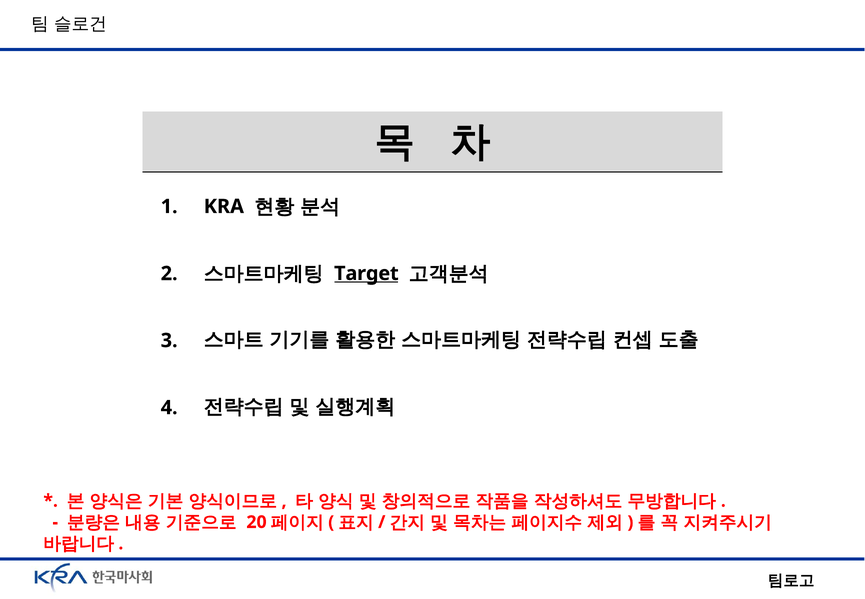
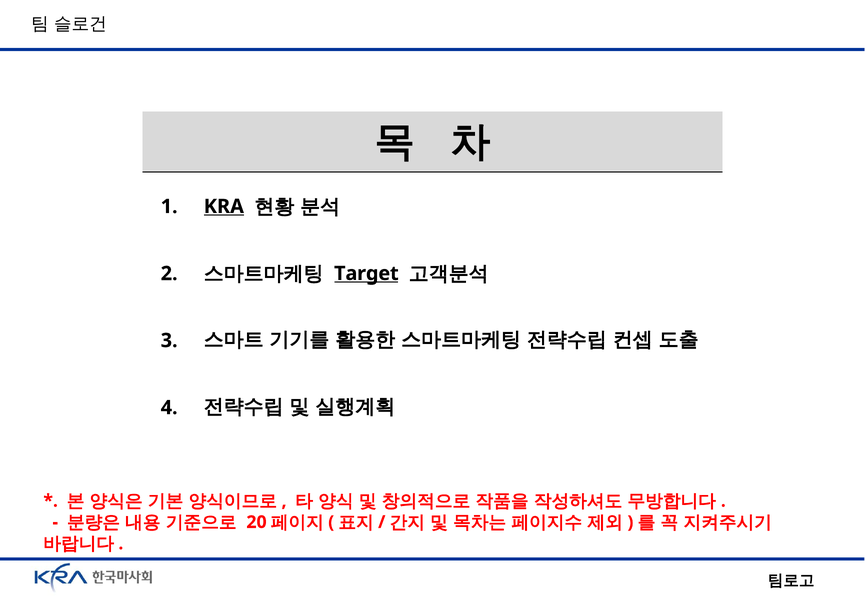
KRA underline: none -> present (224, 206)
